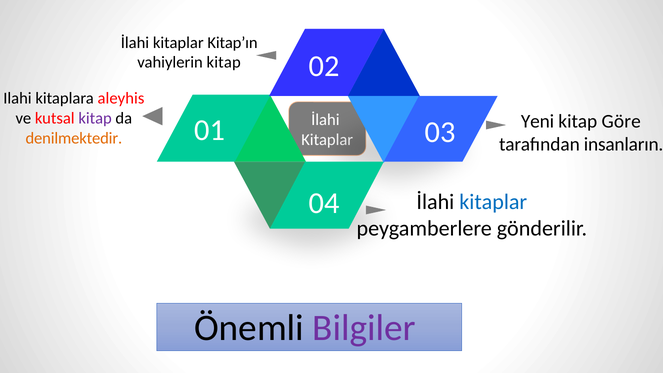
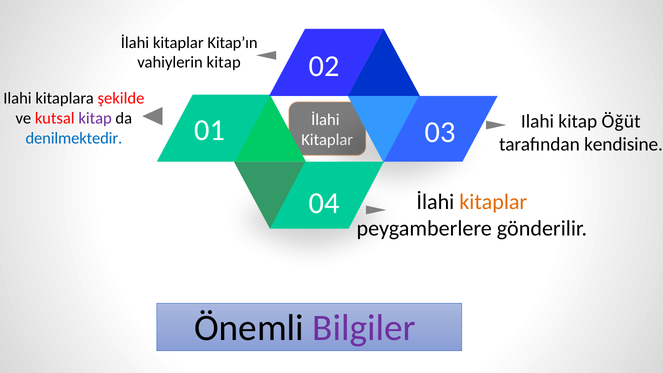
aleyhis: aleyhis -> şekilde (121, 98)
Yeni: Yeni -> Ilahi (537, 121)
Göre: Göre -> Öğüt (621, 121)
denilmektedir colour: orange -> blue (74, 138)
insanların: insanların -> kendisine (624, 145)
kitaplar colour: blue -> orange (493, 202)
